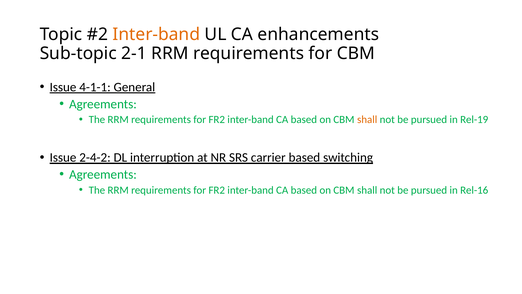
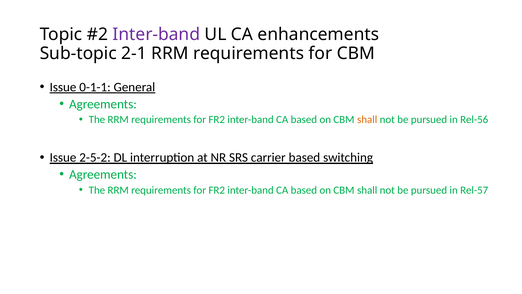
Inter-band colour: orange -> purple (156, 34)
4-1-1: 4-1-1 -> 0-1-1 (95, 87)
Rel-19: Rel-19 -> Rel-56 (474, 120)
2-4-2: 2-4-2 -> 2-5-2 (95, 157)
Rel-16: Rel-16 -> Rel-57 (474, 190)
